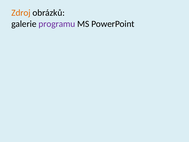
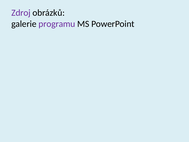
Zdroj colour: orange -> purple (21, 13)
